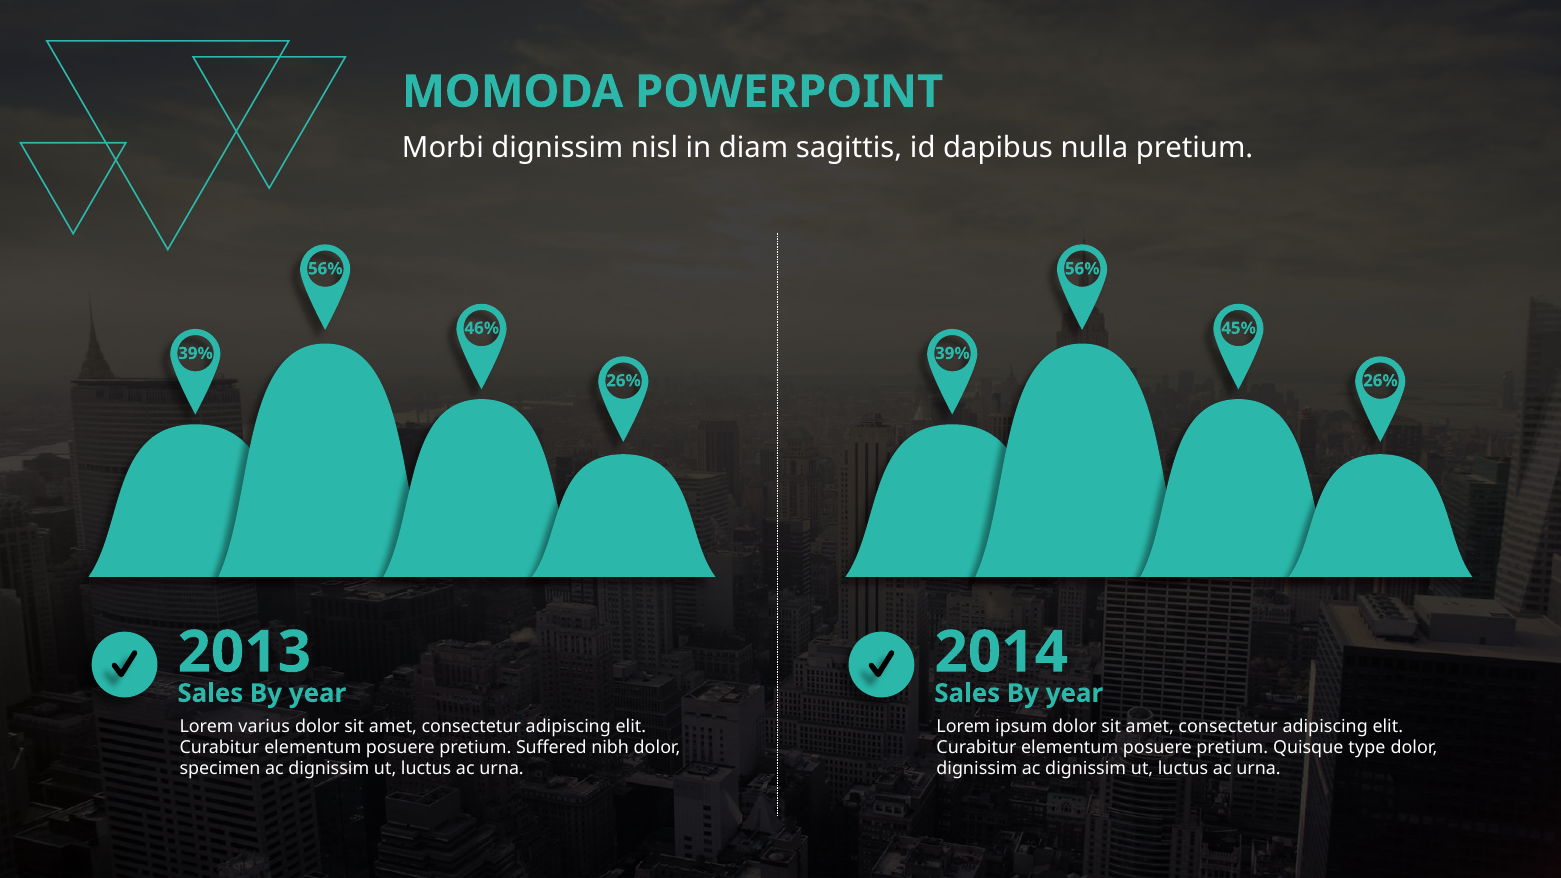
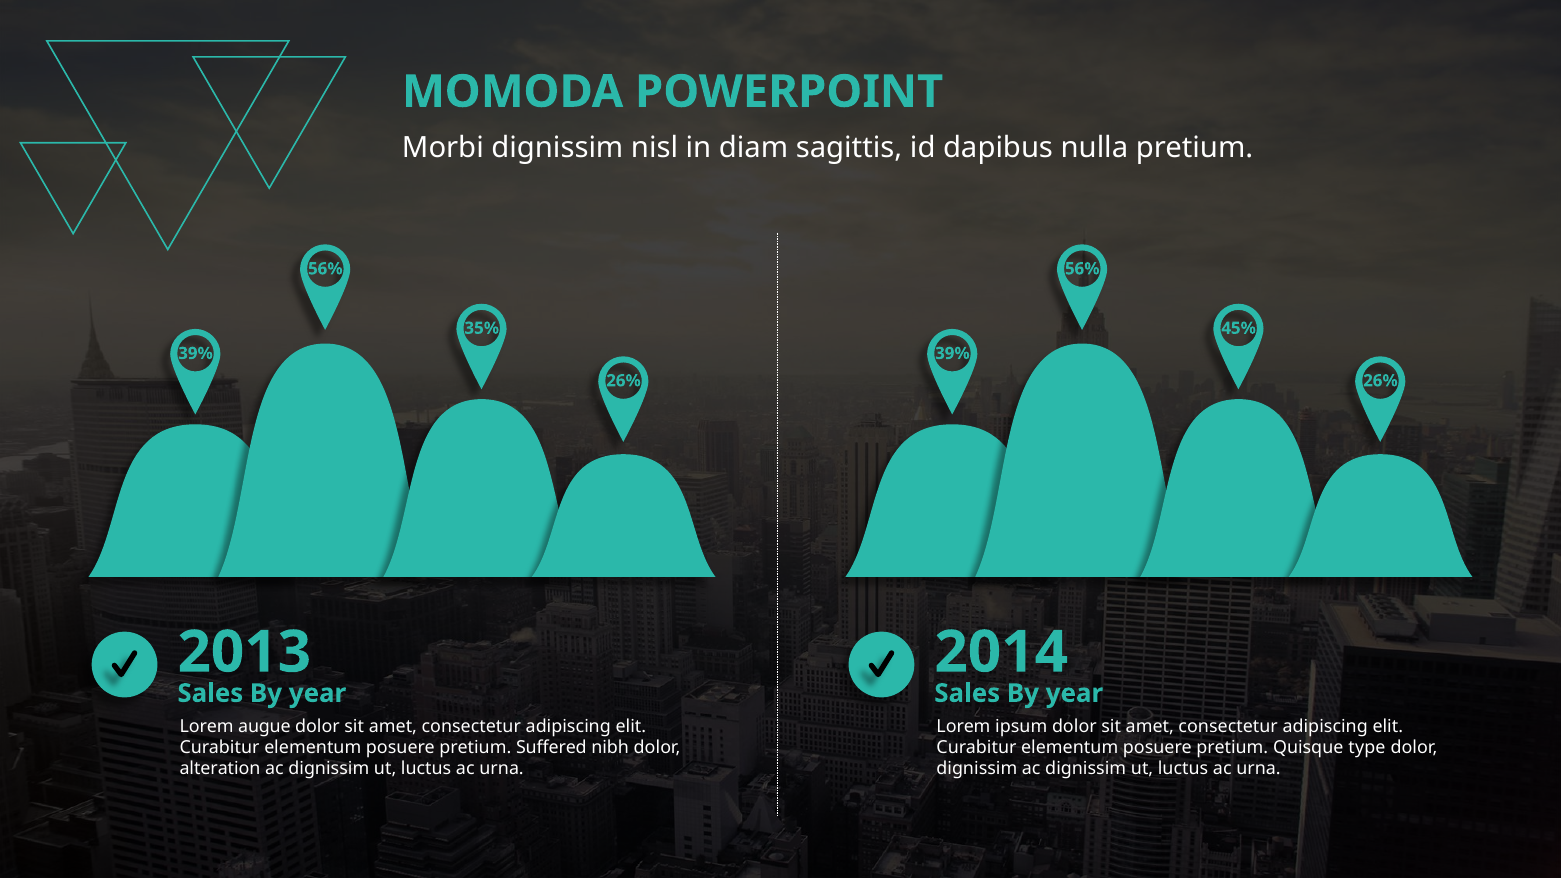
46%: 46% -> 35% (482, 328)
varius: varius -> augue (264, 726)
specimen: specimen -> alteration (220, 769)
